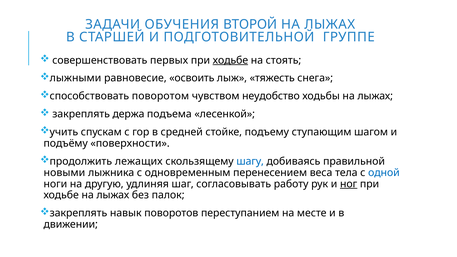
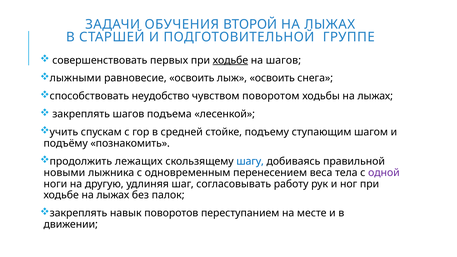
на стоять: стоять -> шагов (283, 60)
лыж тяжесть: тяжесть -> освоить (272, 78)
поворотом: поворотом -> неудобство (161, 96)
неудобство: неудобство -> поворотом (271, 96)
закреплять держа: держа -> шагов (128, 114)
поверхности: поверхности -> познакомить (130, 143)
одной colour: blue -> purple (384, 173)
ног underline: present -> none (349, 184)
